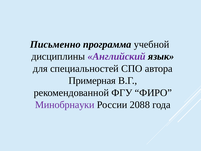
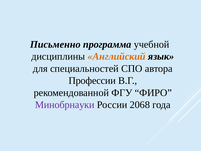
Английский colour: purple -> orange (117, 56)
Примерная: Примерная -> Профессии (92, 81)
2088: 2088 -> 2068 (140, 105)
